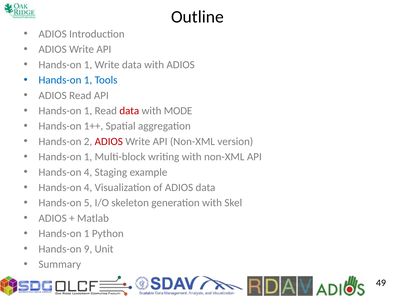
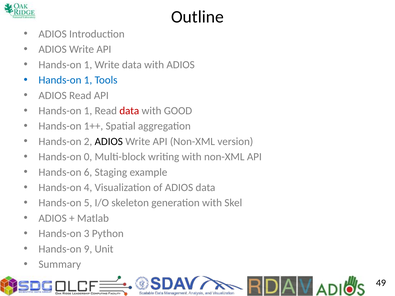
MODE: MODE -> GOOD (178, 111)
ADIOS colour: red -> black (109, 142)
1: 1 -> 0 (88, 157)
4: 4 -> 6 (88, 172)
1: 1 -> 3 (87, 234)
